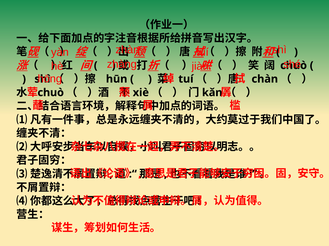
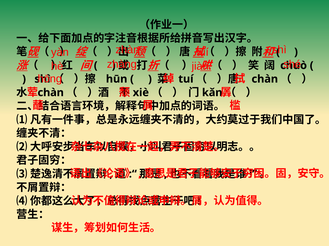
chuò: chuò -> chàn (51, 93)
